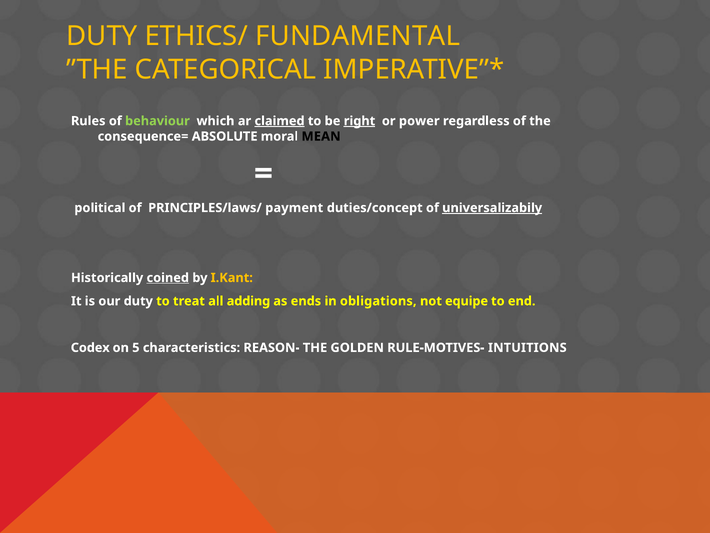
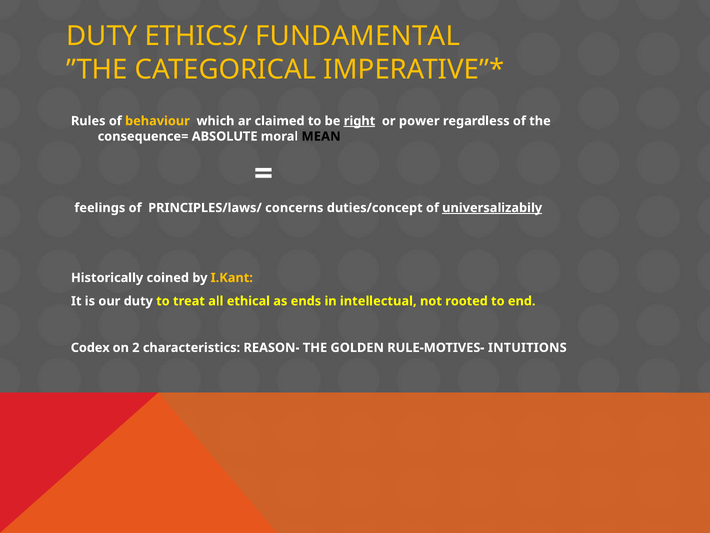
behaviour colour: light green -> yellow (157, 121)
claimed underline: present -> none (280, 121)
political: political -> feelings (100, 208)
payment: payment -> concerns (294, 208)
coined underline: present -> none (168, 278)
adding: adding -> ethical (248, 301)
obligations: obligations -> intellectual (378, 301)
equipe: equipe -> rooted (466, 301)
5: 5 -> 2 (136, 347)
